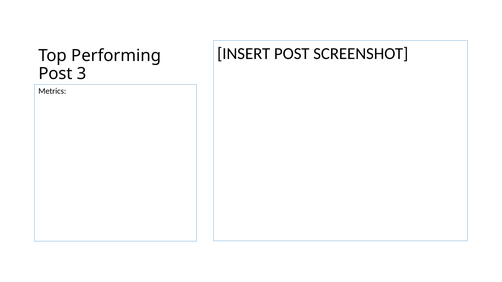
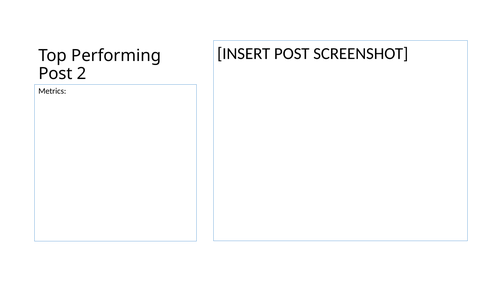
3: 3 -> 2 (82, 74)
